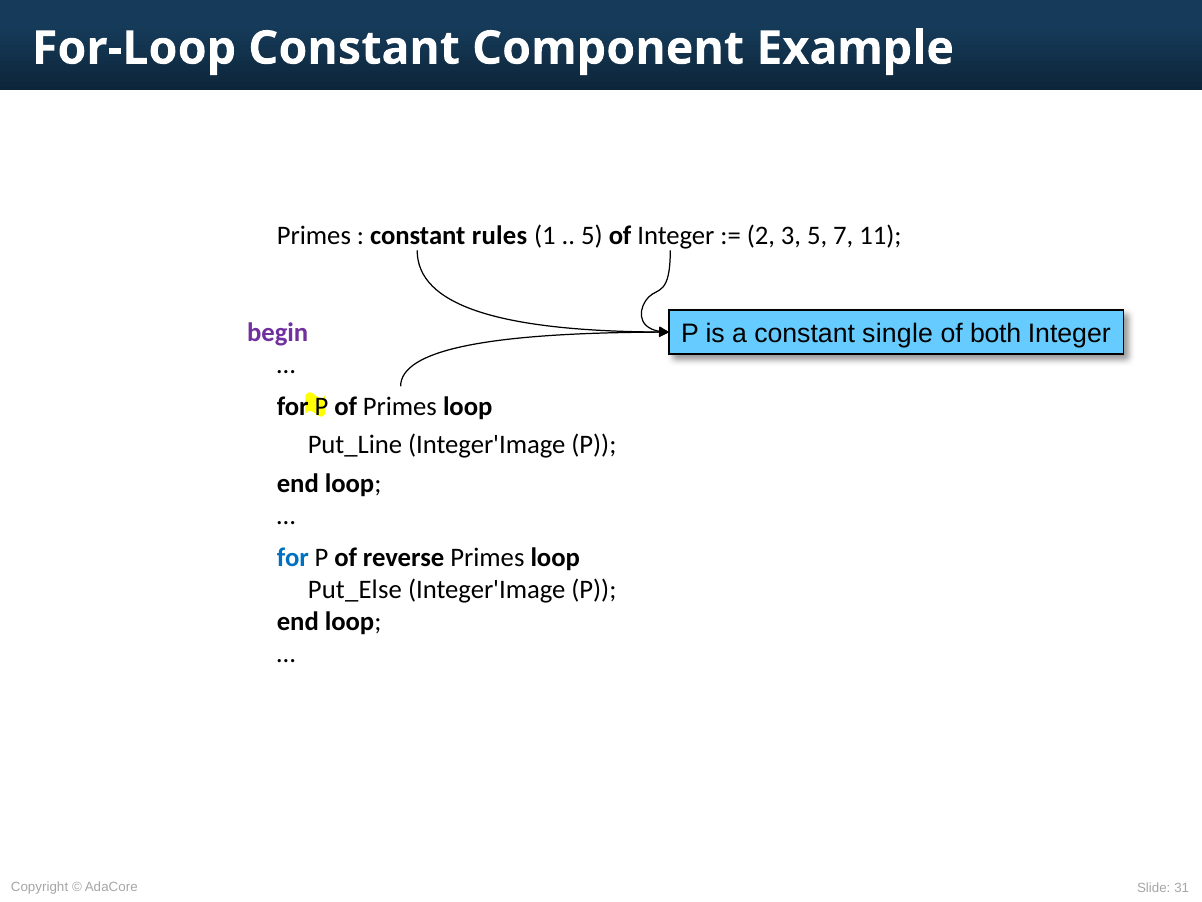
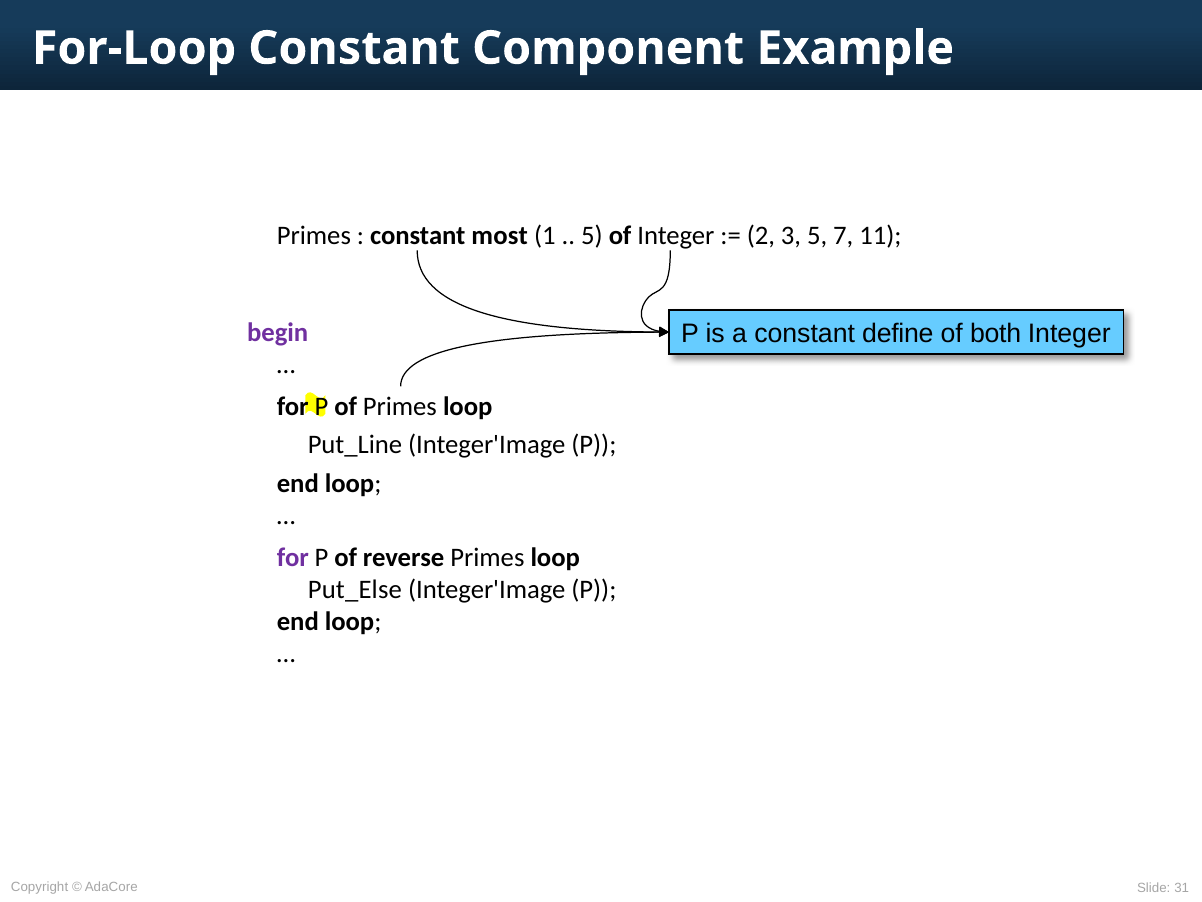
rules: rules -> most (500, 236)
single: single -> define (898, 334)
for colour: blue -> purple (293, 558)
